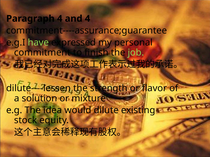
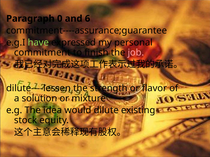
Paragraph 4: 4 -> 0 (60, 19)
and 4: 4 -> 6 (88, 19)
job colour: light green -> pink (136, 53)
